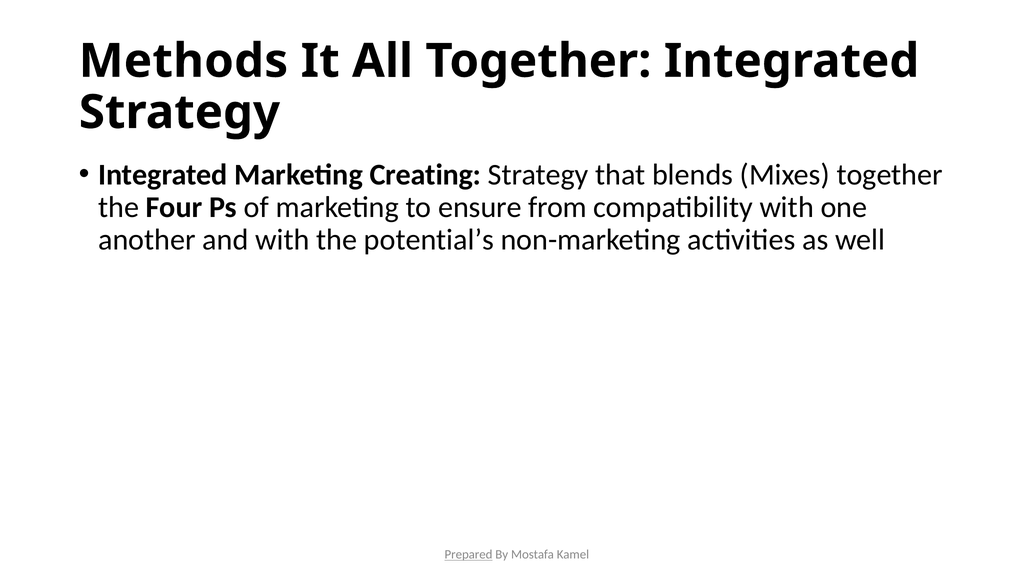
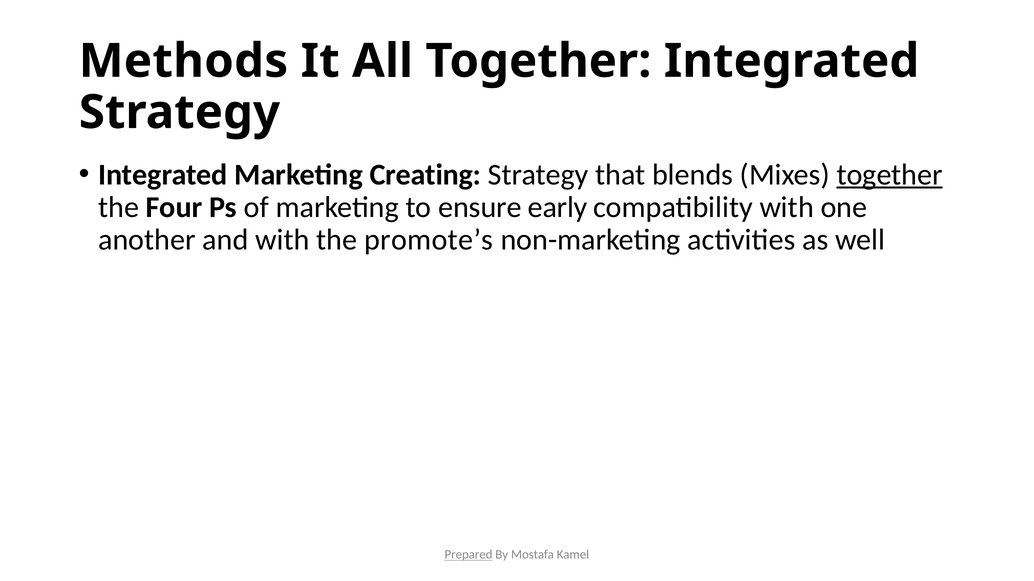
together underline: none -> present (890, 175)
from: from -> early (558, 207)
potential’s: potential’s -> promote’s (429, 240)
